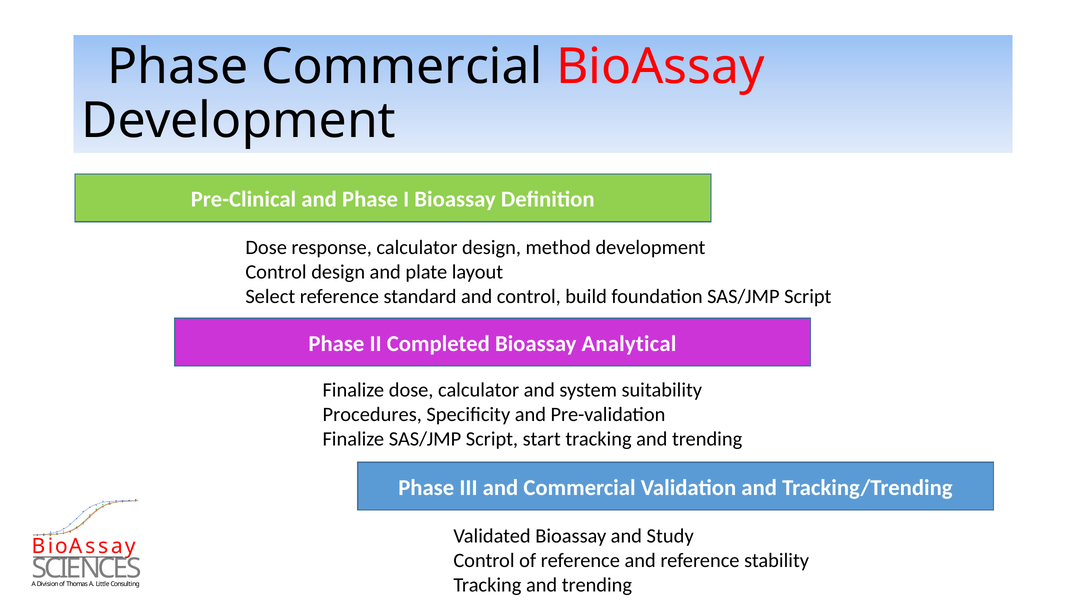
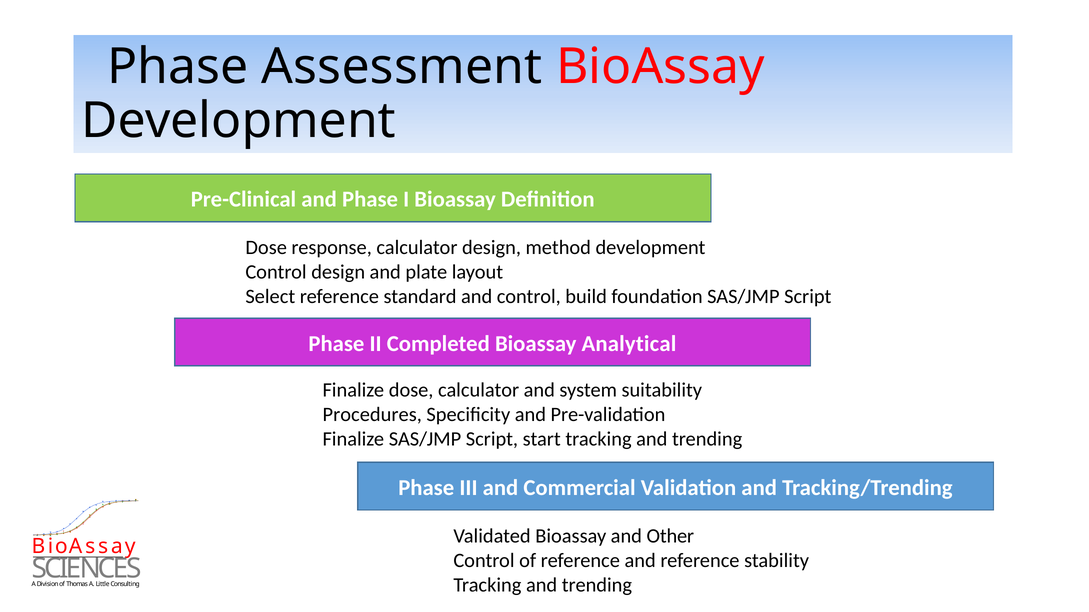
Phase Commercial: Commercial -> Assessment (402, 67)
Study: Study -> Other (670, 536)
